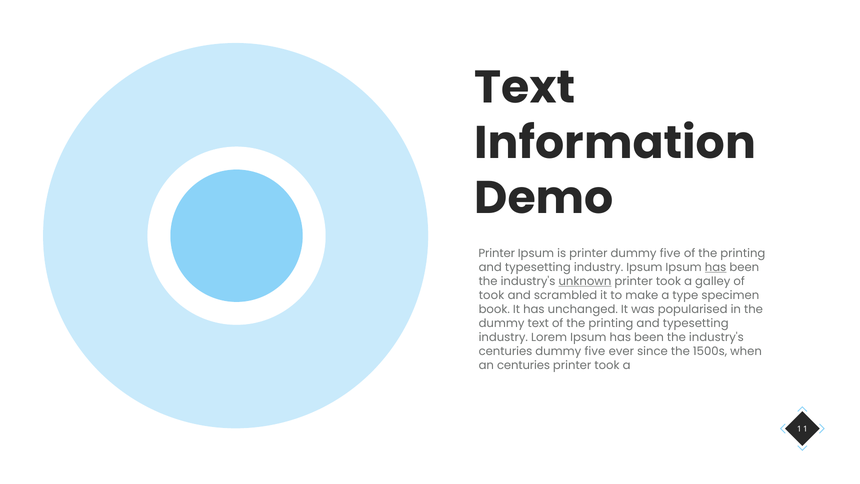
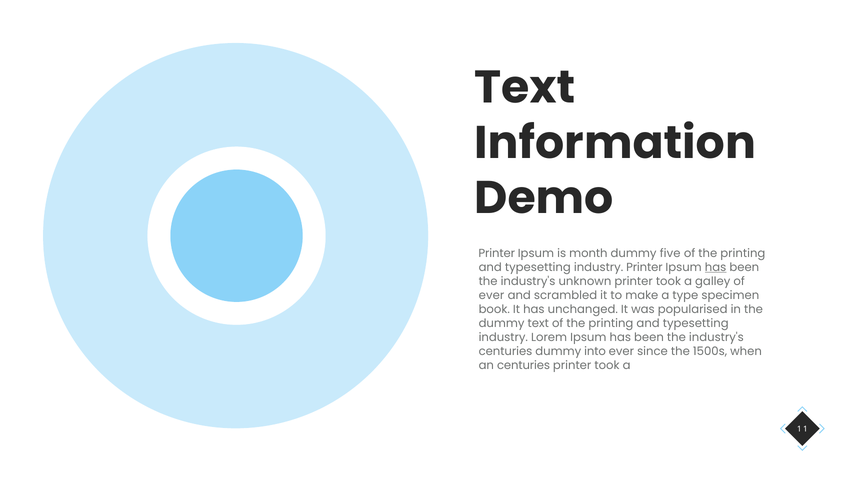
is printer: printer -> month (588, 253)
industry Ipsum: Ipsum -> Printer (644, 267)
unknown underline: present -> none (585, 281)
took: took -> ever (492, 295)
five: five -> into (595, 351)
